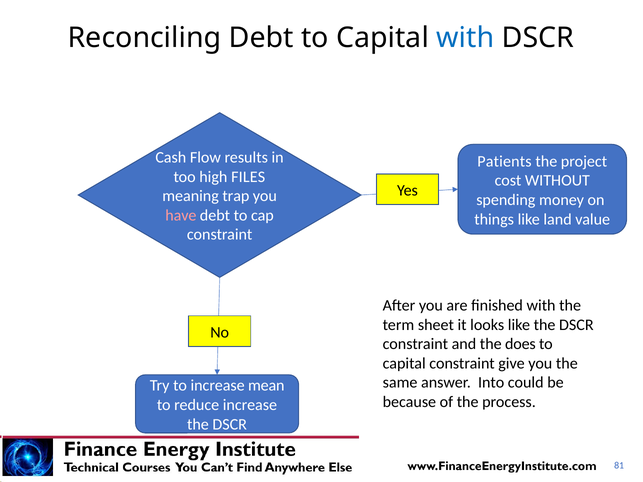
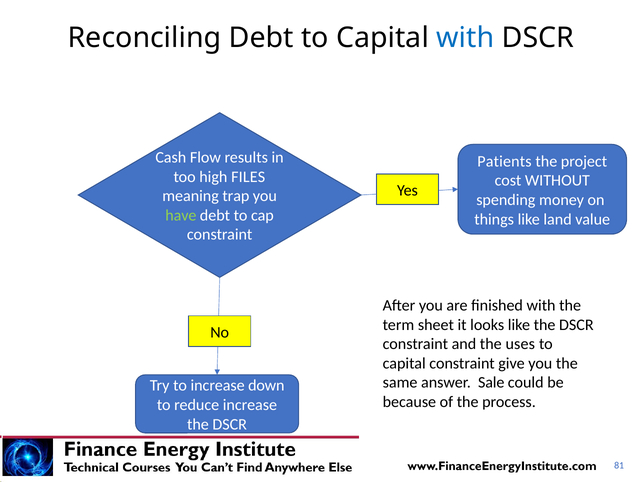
have colour: pink -> light green (181, 216)
does: does -> uses (520, 344)
Into: Into -> Sale (491, 383)
mean: mean -> down (266, 386)
